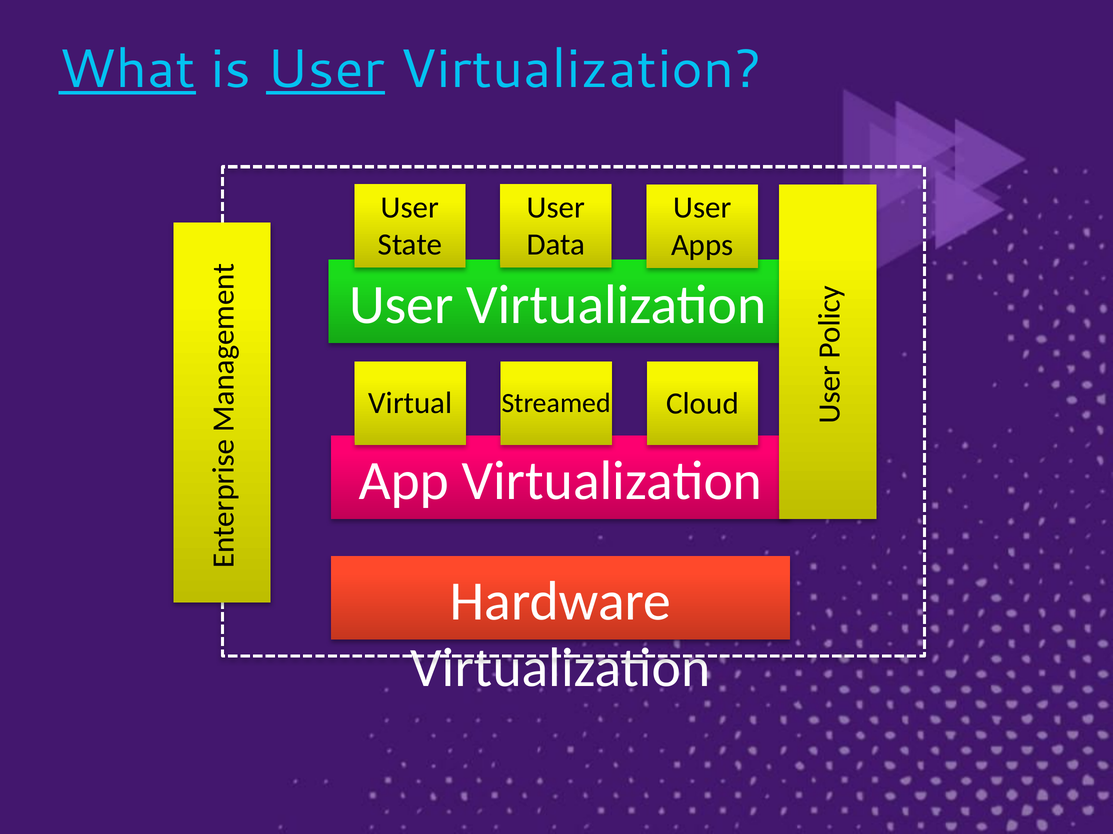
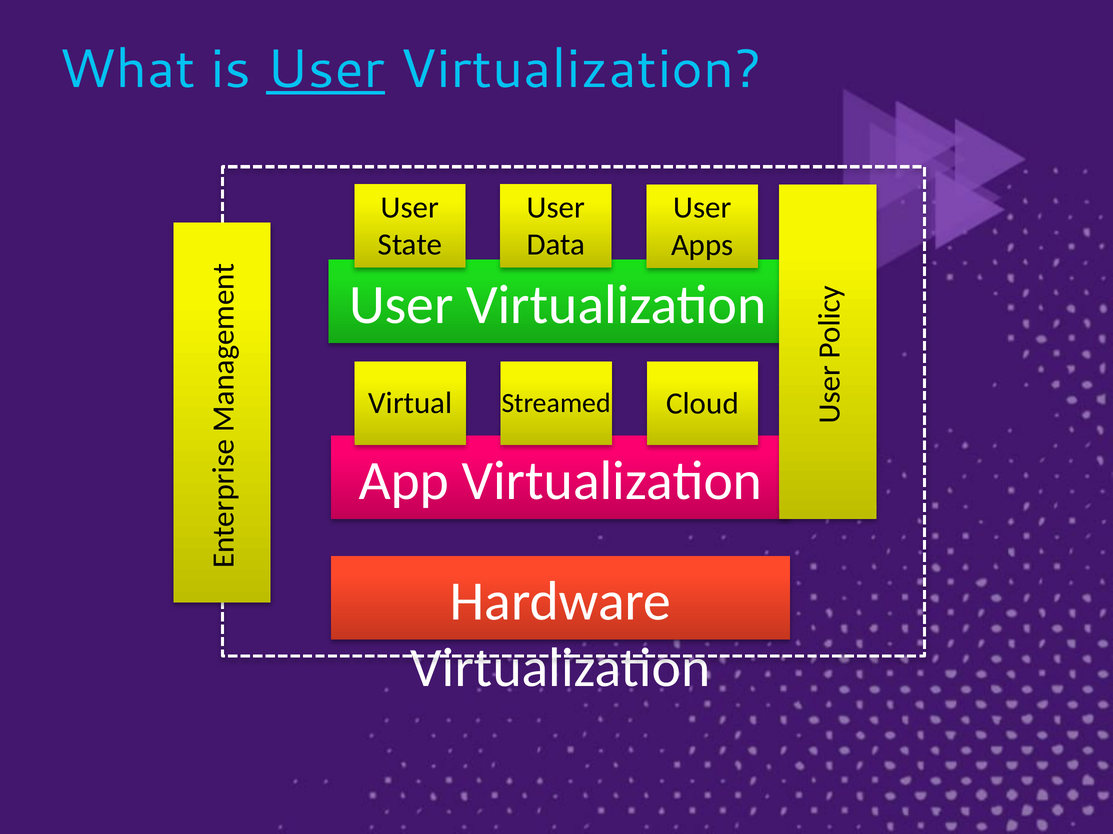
What underline: present -> none (127, 70)
